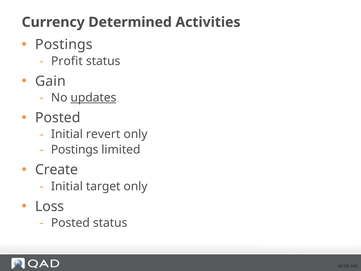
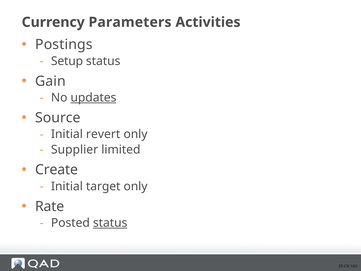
Determined: Determined -> Parameters (130, 22)
Profit: Profit -> Setup (67, 61)
Posted: Posted -> Source (58, 118)
Postings: Postings -> Supplier (75, 150)
Loss: Loss -> Rate (50, 206)
status underline: none -> present (110, 223)
